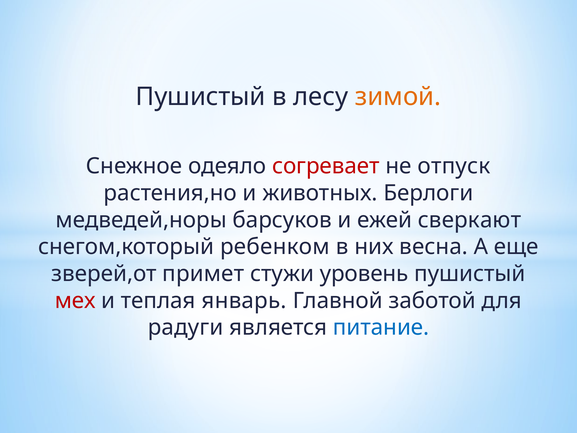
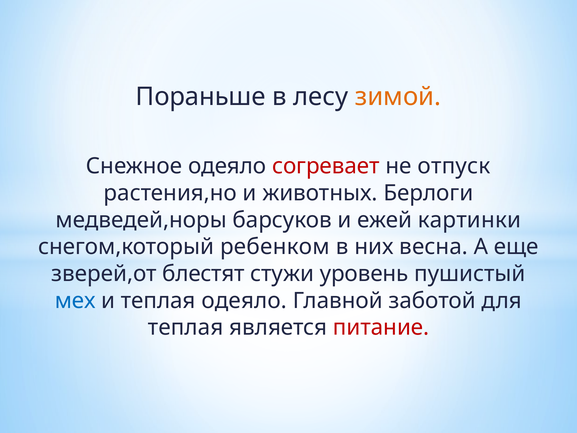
Пушистый: Пушистый -> Пораньше (201, 97)
сверкают: сверкают -> картинки (469, 220)
примет: примет -> блестят (203, 274)
мех colour: red -> blue (75, 300)
теплая январь: январь -> одеяло (244, 300)
радуги: радуги -> теплая (186, 327)
питание colour: blue -> red (381, 327)
